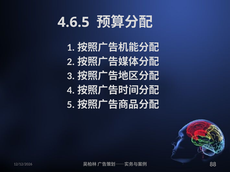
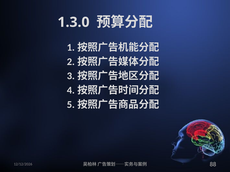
4.6.5: 4.6.5 -> 1.3.0 (73, 22)
